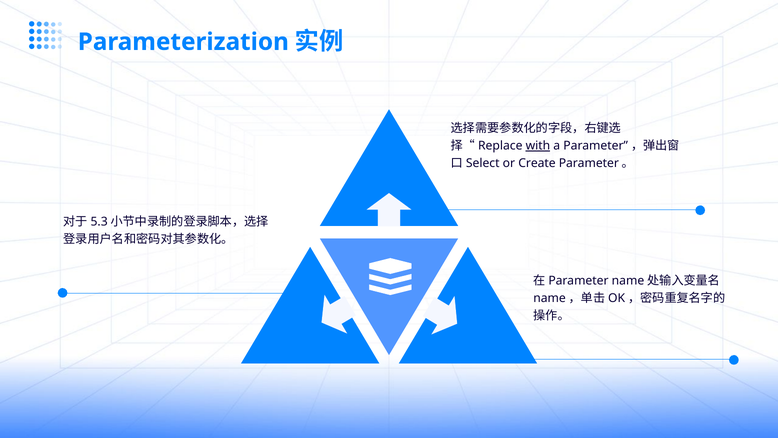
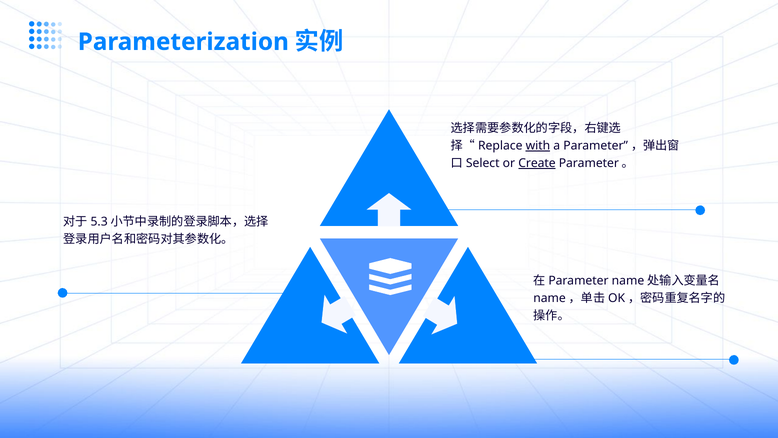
Create underline: none -> present (537, 163)
